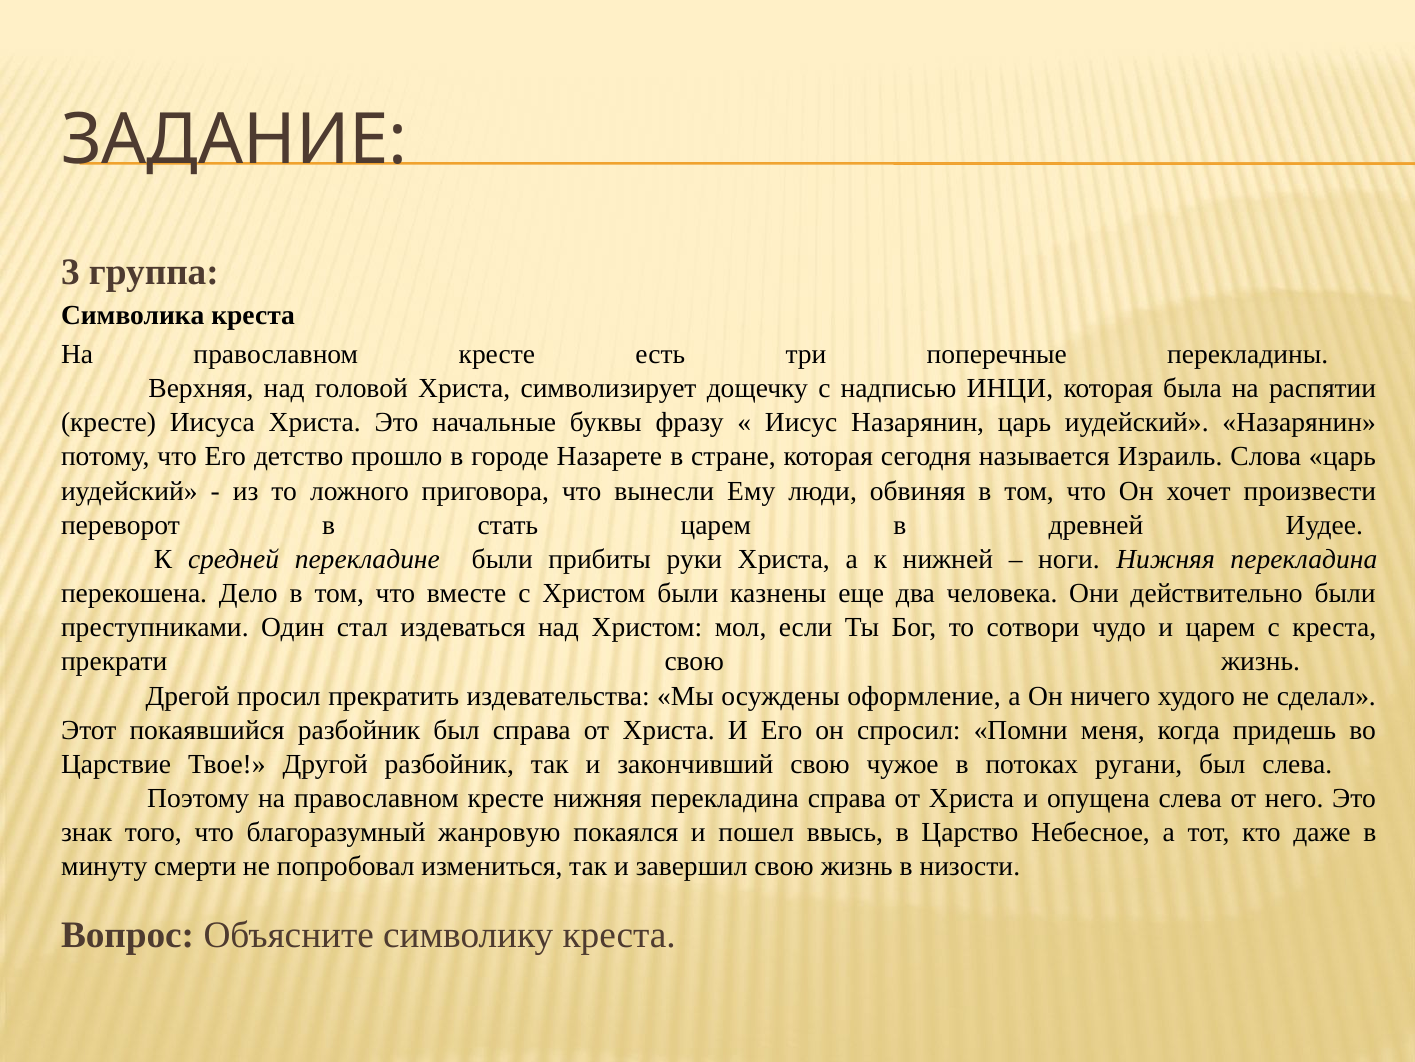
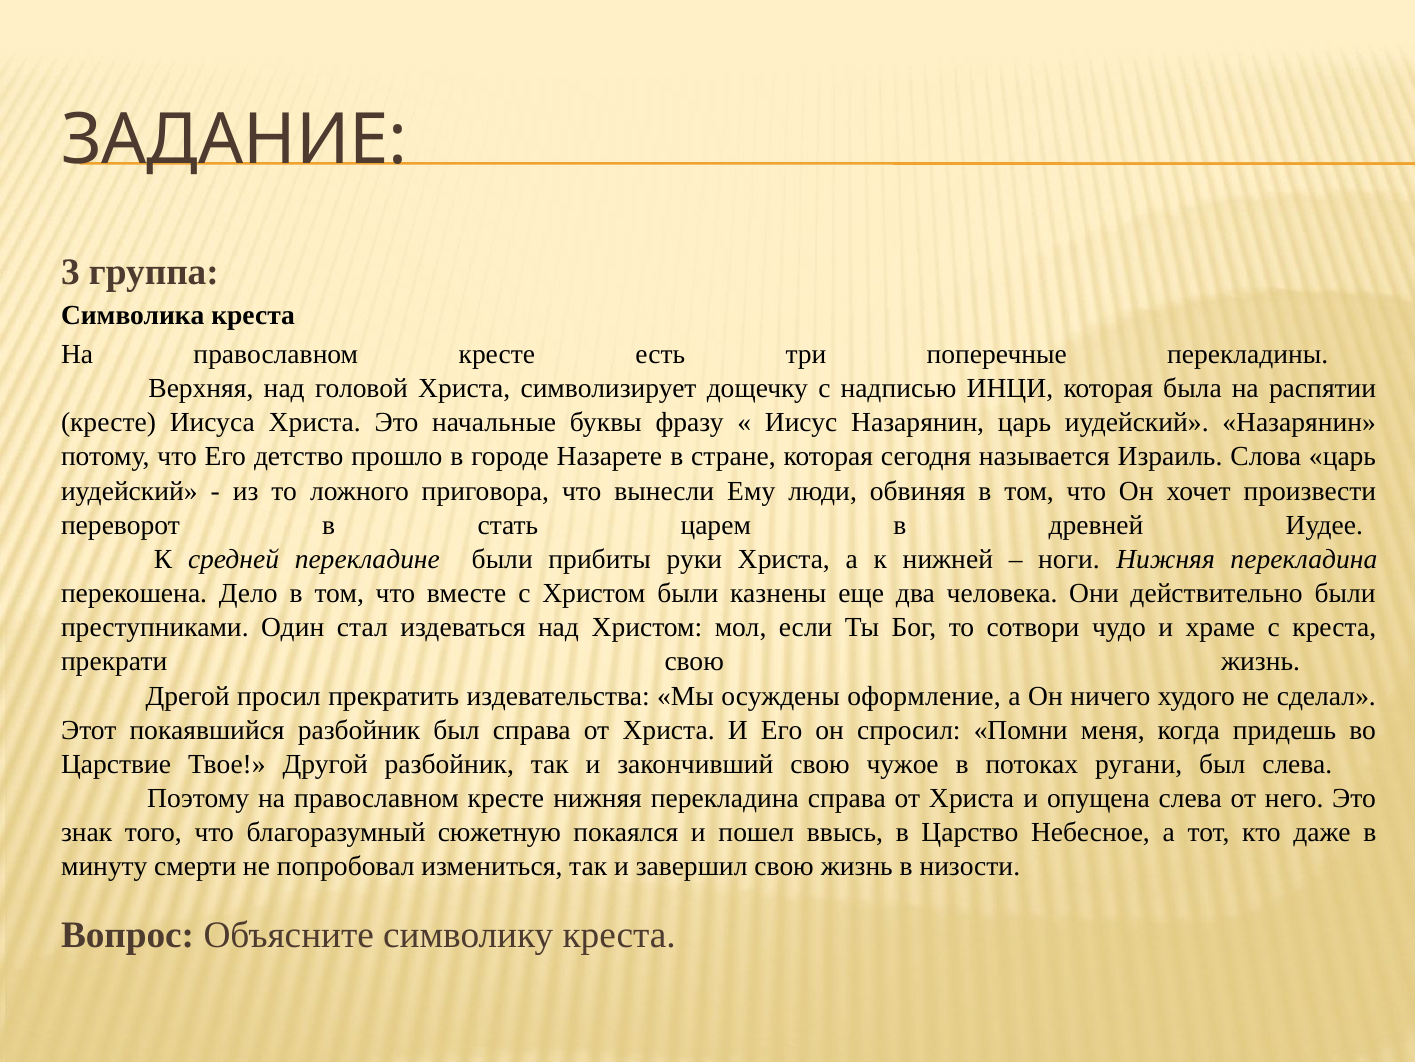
и царем: царем -> храме (1220, 627)
жанровую: жанровую -> сюжетную (499, 832)
